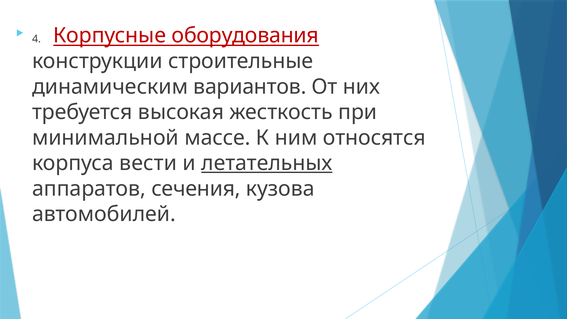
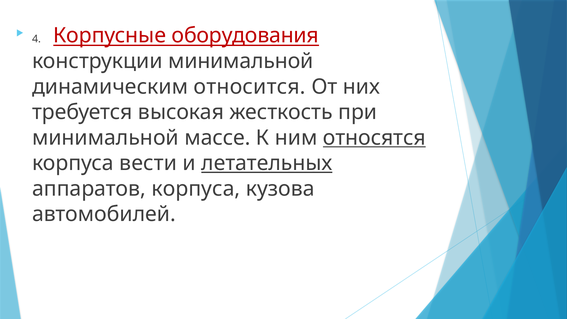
конструкции строительные: строительные -> минимальной (241, 61)
вариантов: вариантов -> относится (250, 87)
относятся underline: none -> present (374, 138)
аппаратов сечения: сечения -> корпуса (196, 189)
